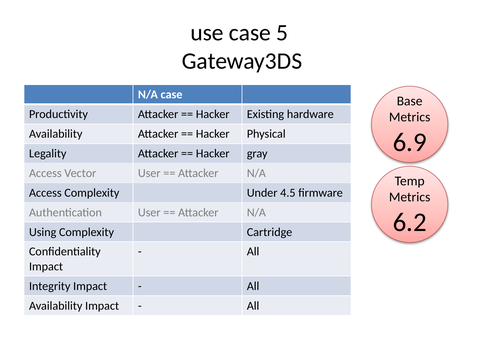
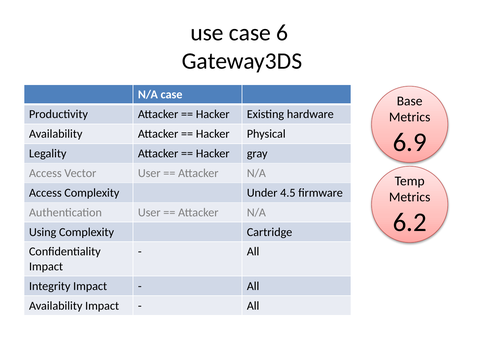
5: 5 -> 6 (282, 33)
